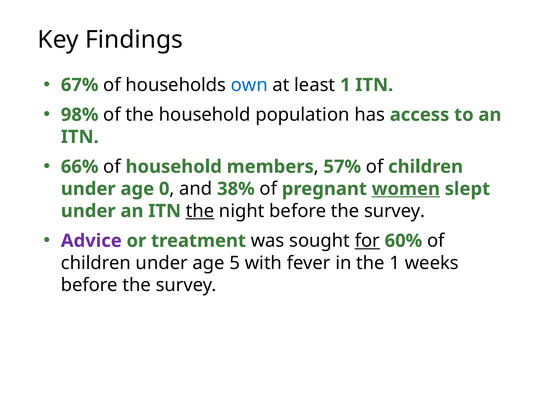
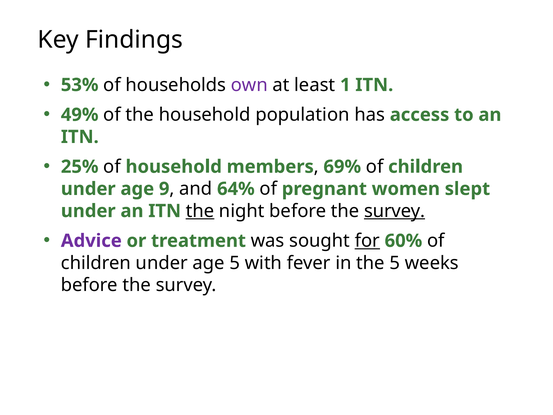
67%: 67% -> 53% (80, 85)
own colour: blue -> purple (249, 85)
98%: 98% -> 49% (80, 115)
66%: 66% -> 25% (80, 167)
57%: 57% -> 69% (342, 167)
0: 0 -> 9 (164, 189)
38%: 38% -> 64% (236, 189)
women underline: present -> none (406, 189)
survey underline: none -> present (395, 211)
the 1: 1 -> 5 (395, 263)
